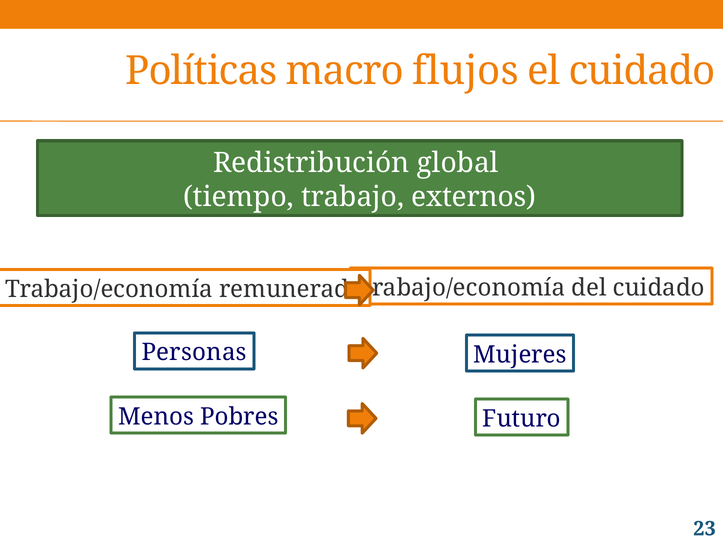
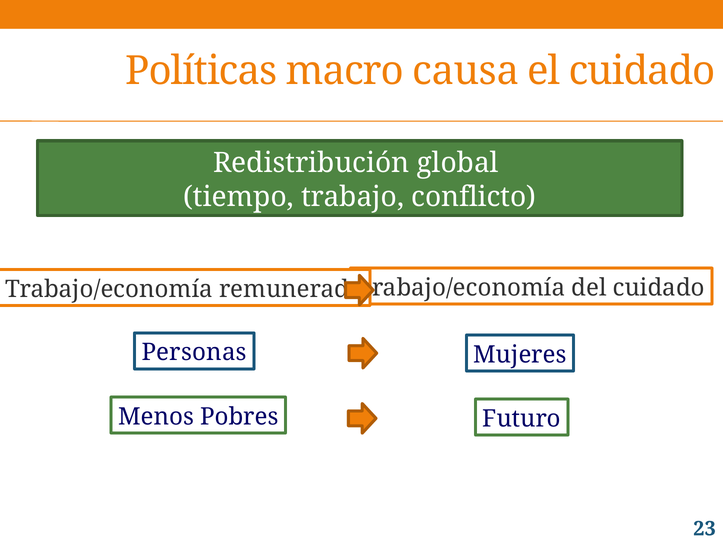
flujos: flujos -> causa (466, 71)
externos: externos -> conflicto (474, 197)
